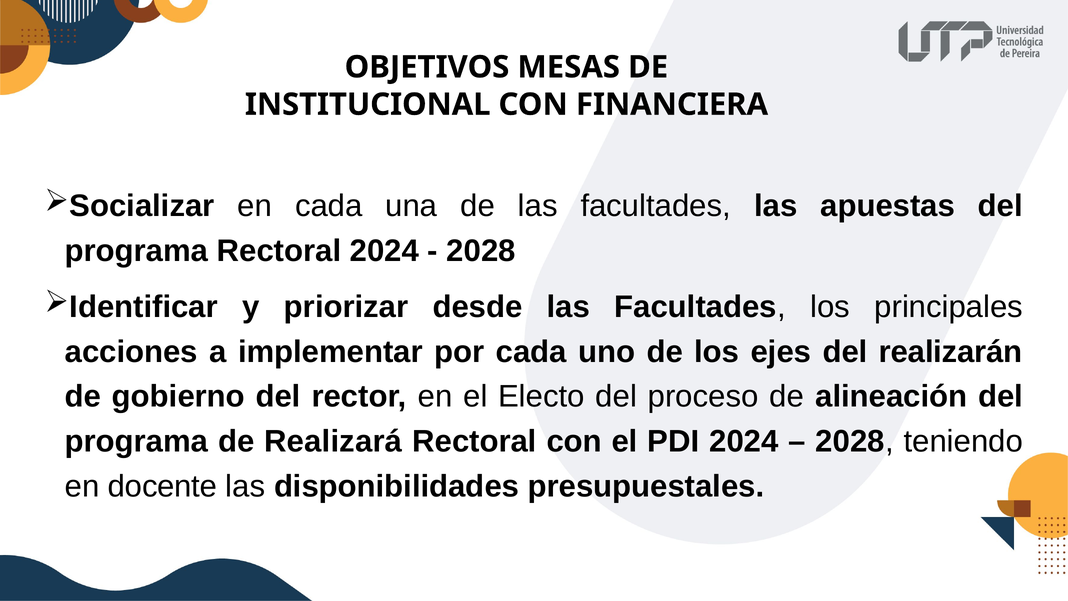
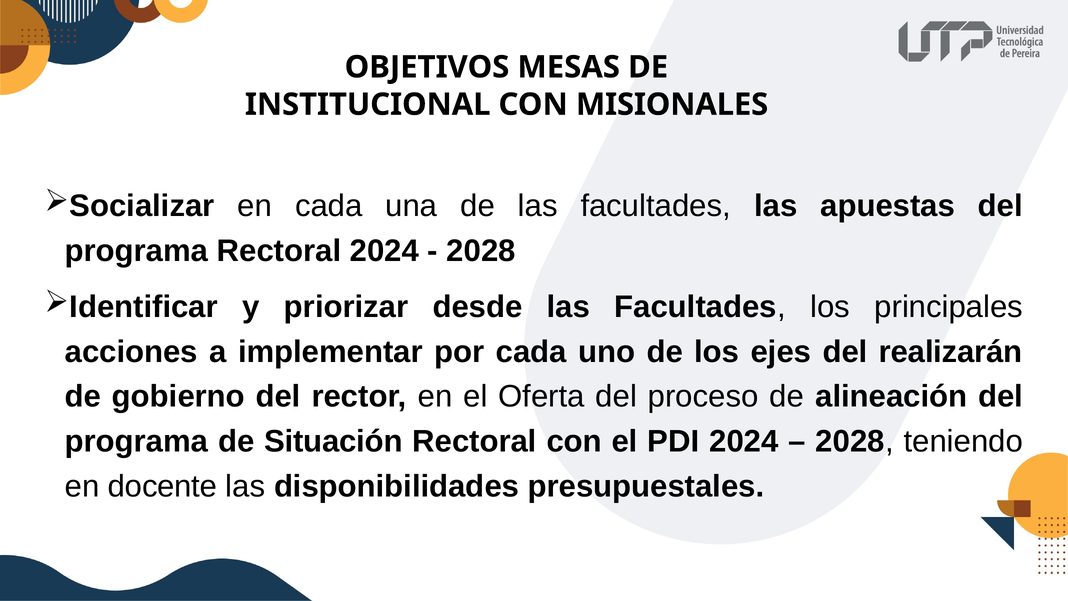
FINANCIERA: FINANCIERA -> MISIONALES (672, 105)
Electo: Electo -> Oferta (541, 396)
Realizará: Realizará -> Situación (333, 441)
